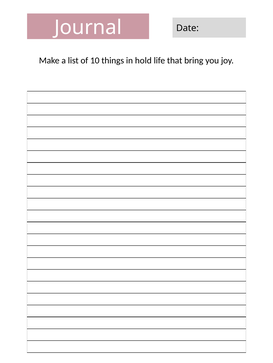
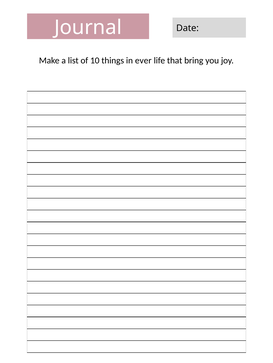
hold: hold -> ever (143, 61)
